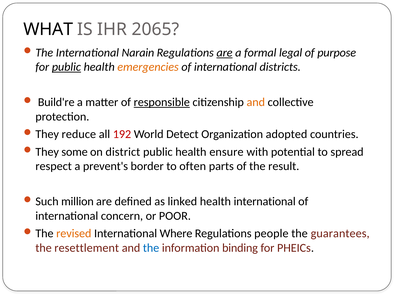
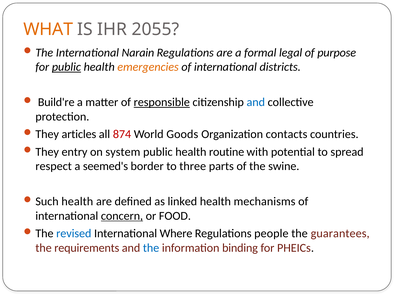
WHAT colour: black -> orange (48, 29)
2065: 2065 -> 2055 (155, 29)
are underline: present -> none (225, 53)
and colour: orange -> blue (256, 102)
reduce: reduce -> articles (79, 134)
192: 192 -> 874 (122, 134)
Detect: Detect -> Goods (182, 134)
adopted: adopted -> contacts (287, 134)
some: some -> entry (75, 152)
district: district -> system (123, 152)
ensure: ensure -> routine (227, 152)
prevent's: prevent's -> seemed's (105, 167)
often: often -> three (193, 167)
result: result -> swine (284, 167)
million: million -> health (77, 202)
health international: international -> mechanisms (265, 202)
concern underline: none -> present (122, 216)
POOR: POOR -> FOOD (175, 216)
revised colour: orange -> blue (74, 234)
resettlement: resettlement -> requirements (87, 248)
